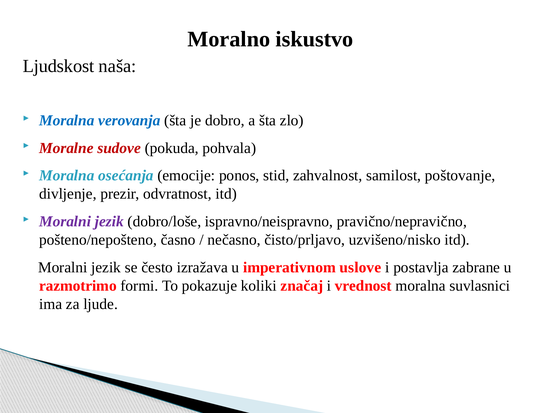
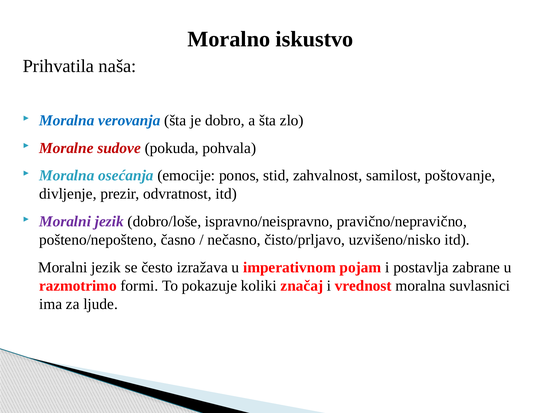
Ljudskost: Ljudskost -> Prihvatila (58, 66)
uslove: uslove -> pojam (361, 267)
